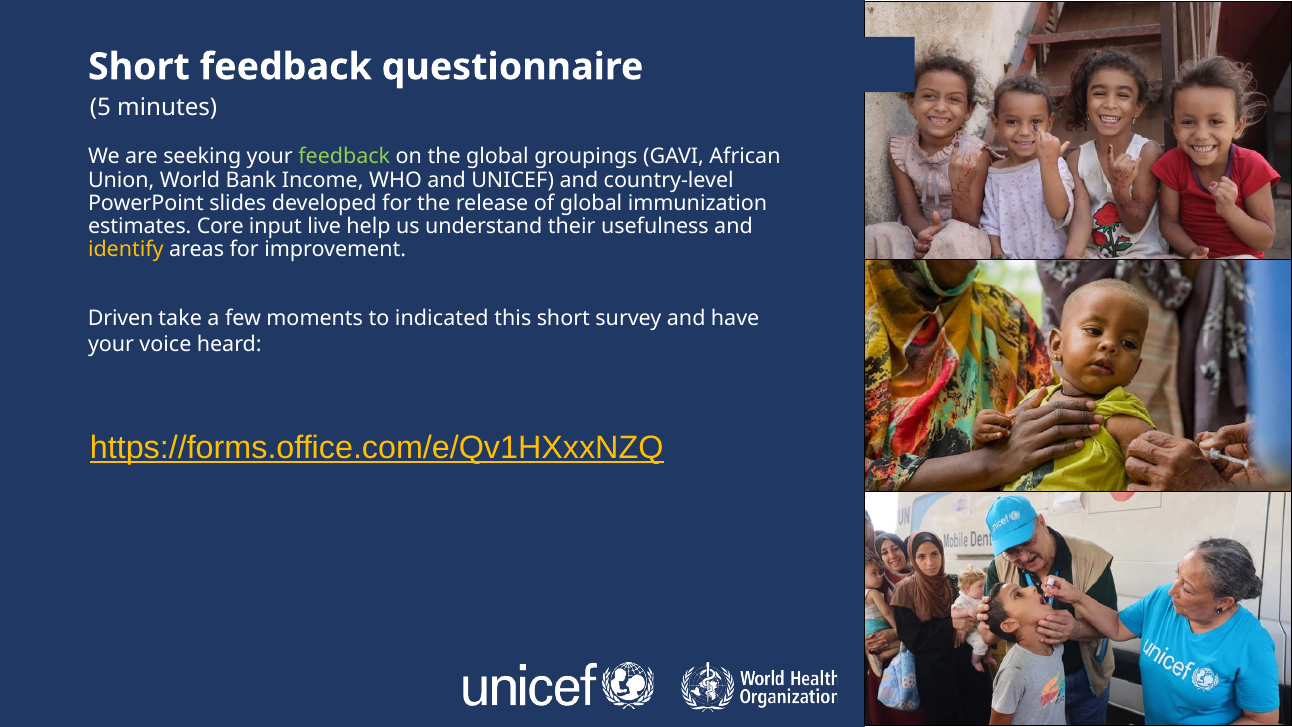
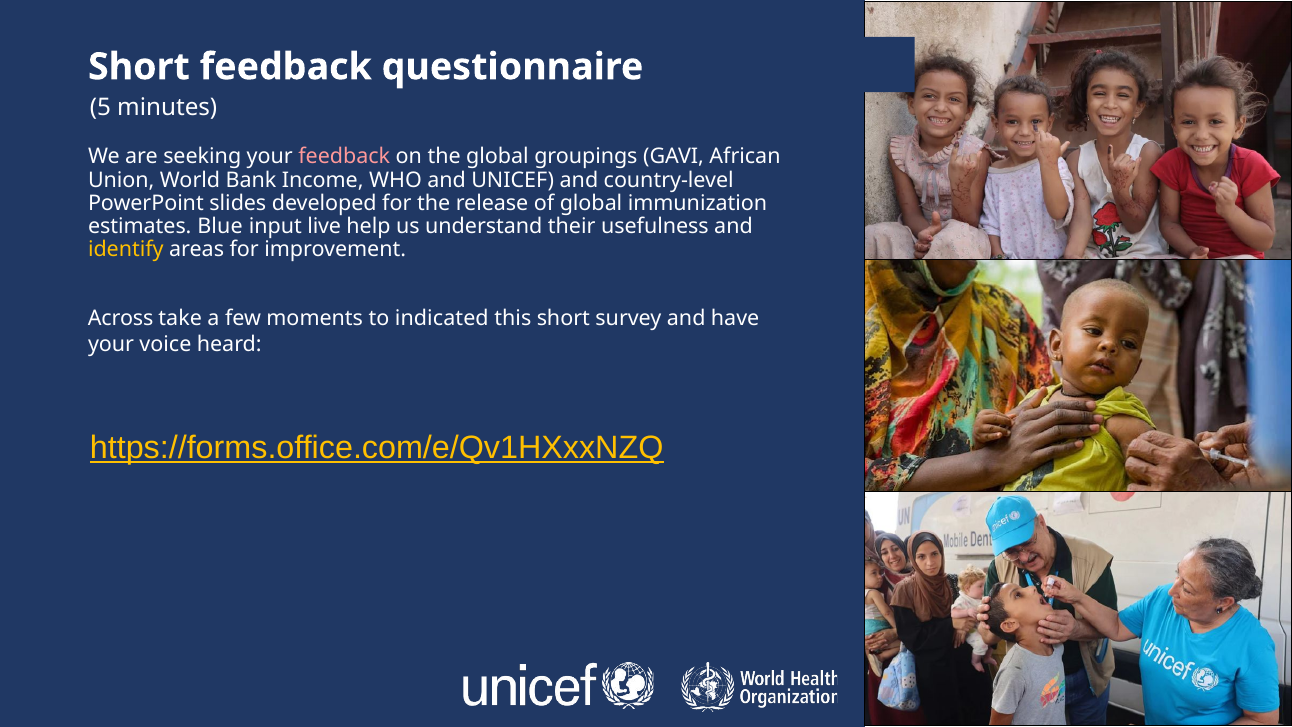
feedback colour: light green -> pink (344, 157)
Core: Core -> Blue (220, 226)
Driven: Driven -> Across (121, 318)
